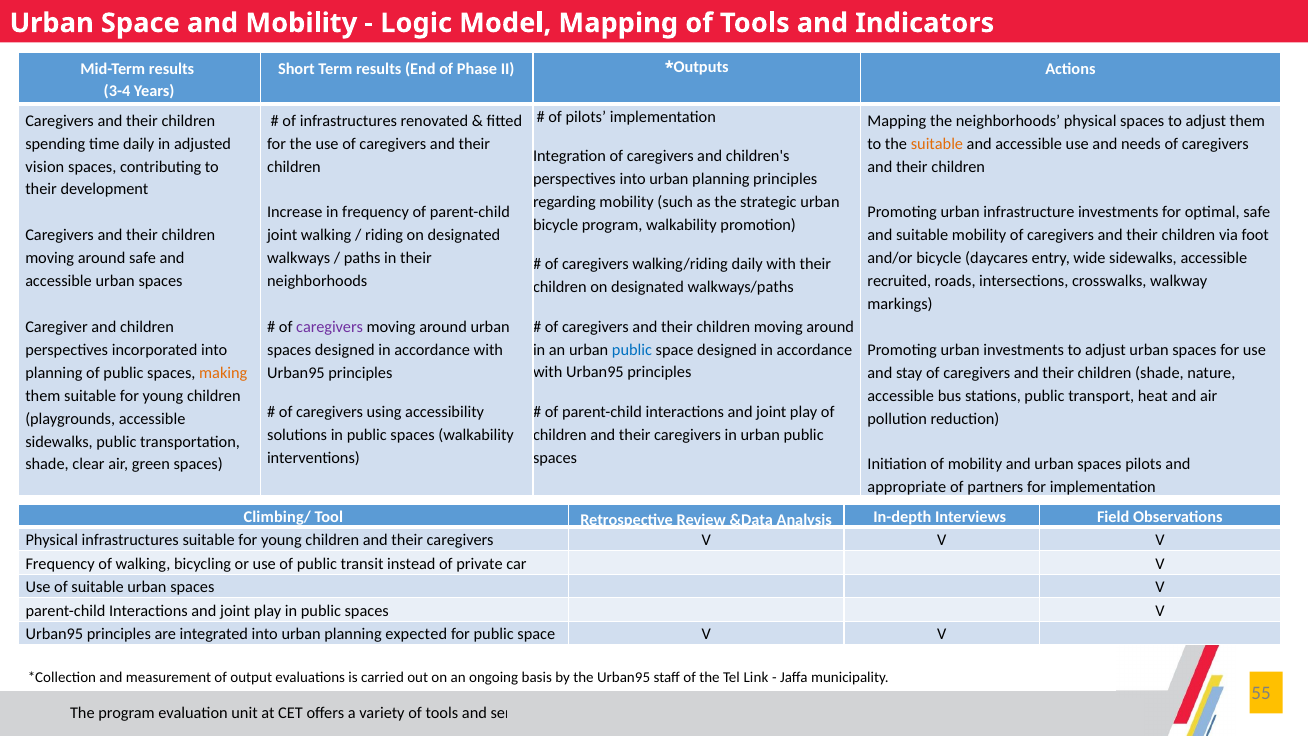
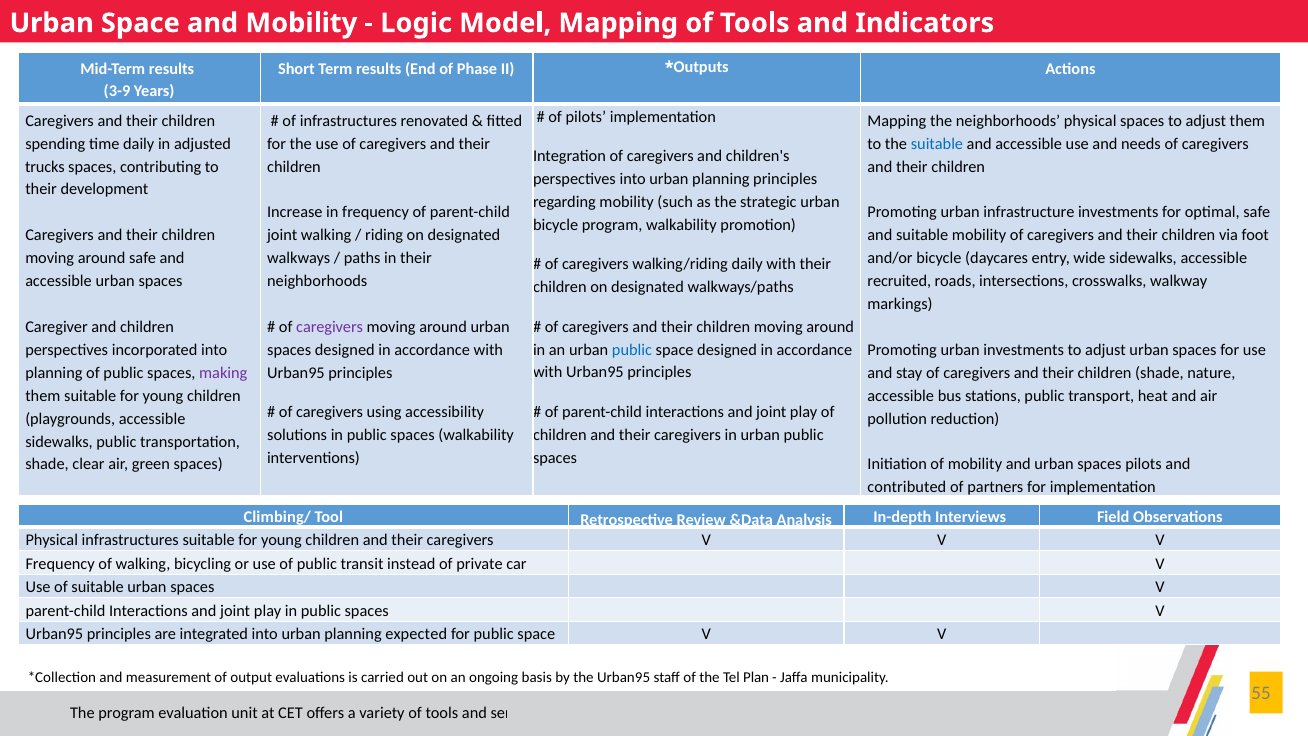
3-4: 3-4 -> 3-9 (117, 92)
suitable colour: orange -> blue (937, 144)
vision: vision -> trucks (45, 167)
making colour: orange -> purple (223, 373)
appropriate: appropriate -> contributed (907, 487)
Link: Link -> Plan (756, 678)
